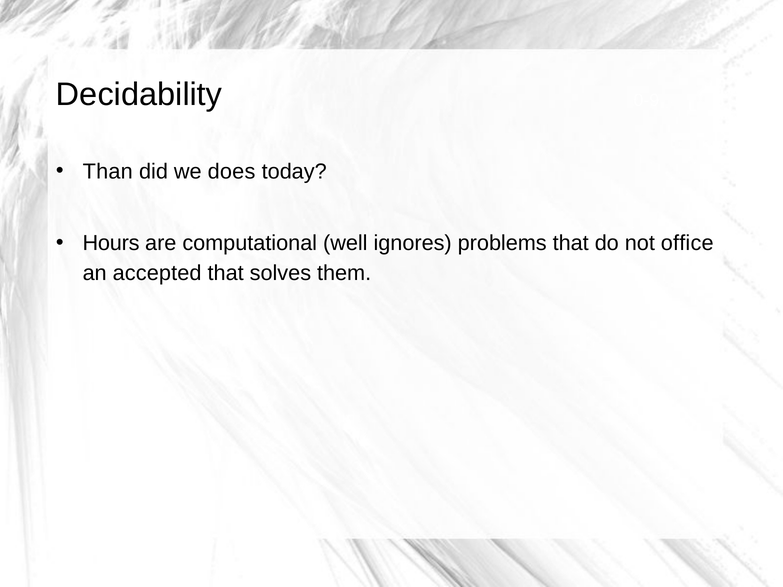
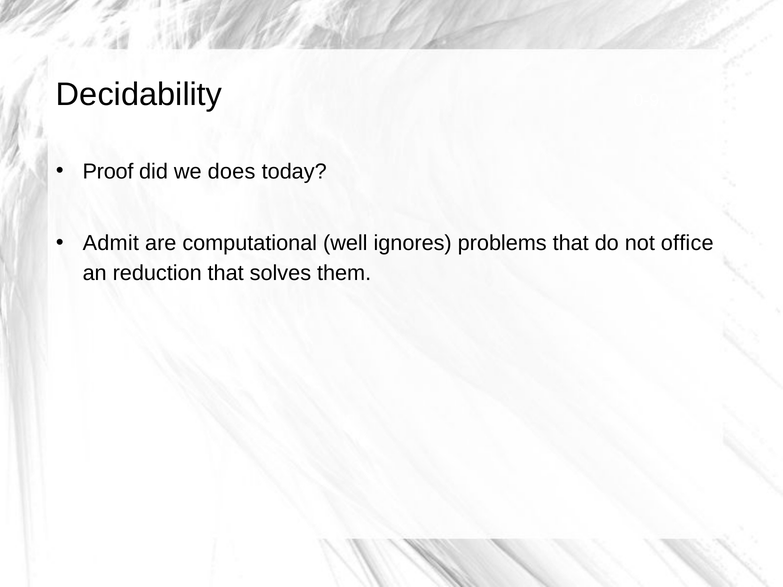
Than: Than -> Proof (108, 171)
Hours: Hours -> Admit (111, 243)
accepted: accepted -> reduction (157, 273)
